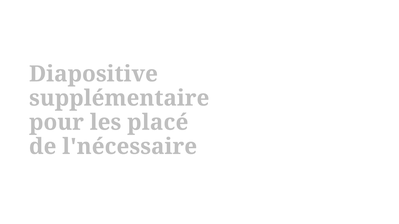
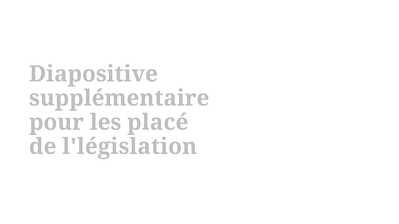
l'nécessaire: l'nécessaire -> l'législation (130, 147)
